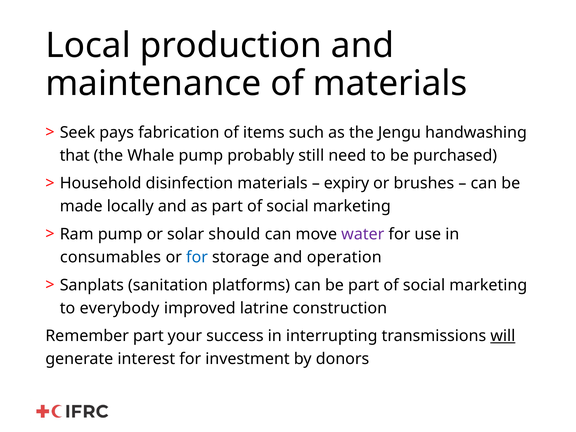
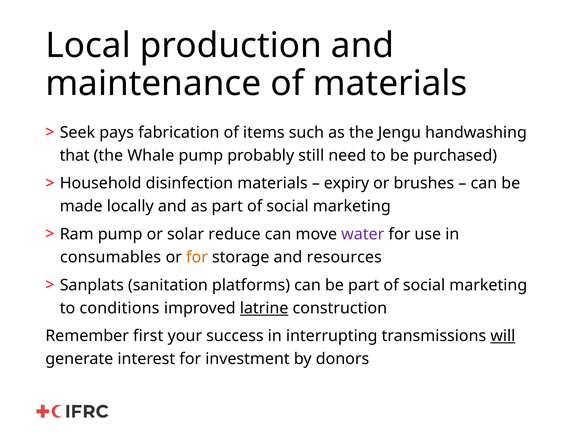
should: should -> reduce (234, 234)
for colour: blue -> orange (197, 257)
operation: operation -> resources (344, 257)
everybody: everybody -> conditions (119, 308)
latrine underline: none -> present (264, 308)
Remember part: part -> first (148, 336)
